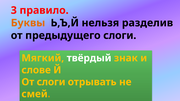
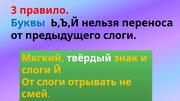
Буквы colour: orange -> blue (28, 23)
разделив: разделив -> переноса (147, 23)
слове: слове -> слоги (36, 70)
